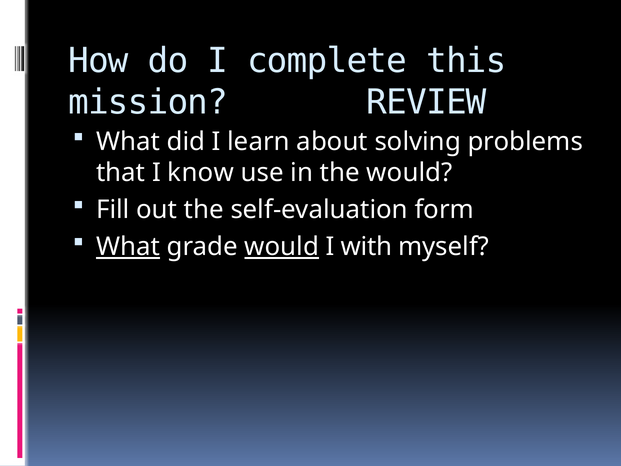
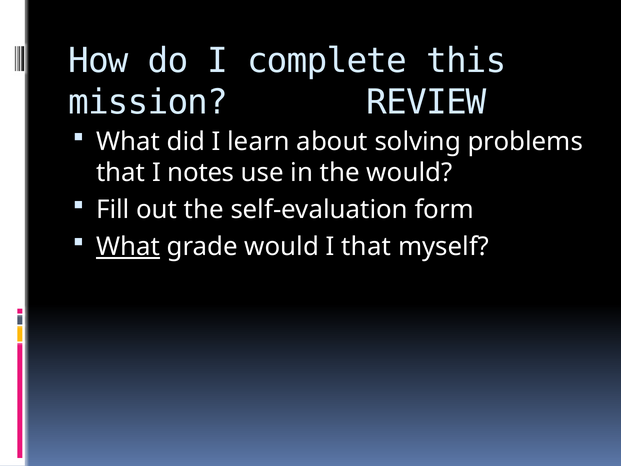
know: know -> notes (201, 173)
would underline: present -> none (282, 247)
I with: with -> that (366, 247)
